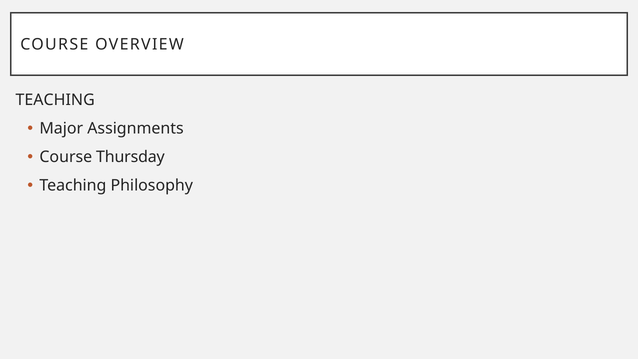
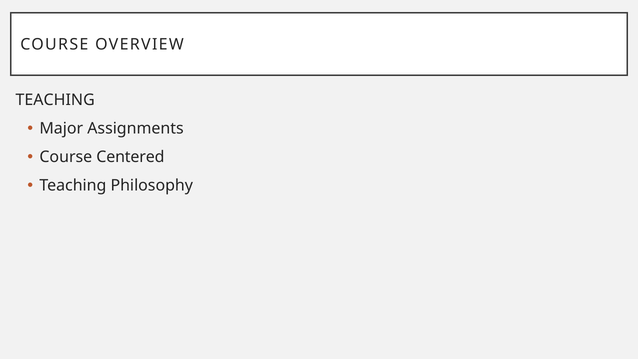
Thursday: Thursday -> Centered (130, 157)
